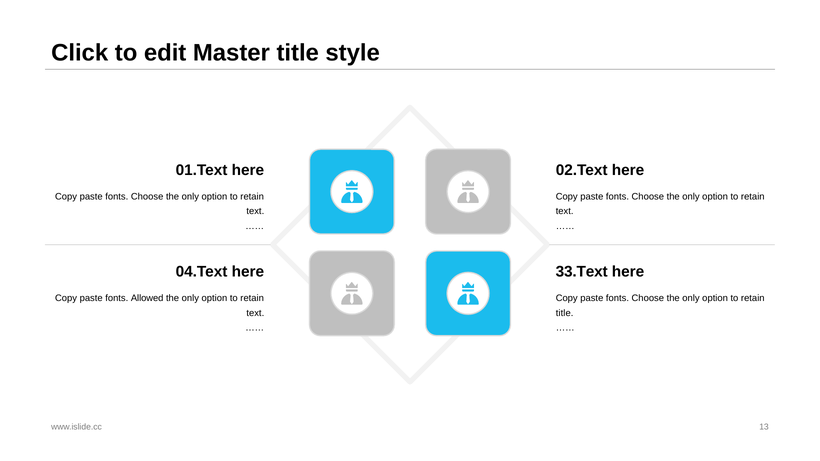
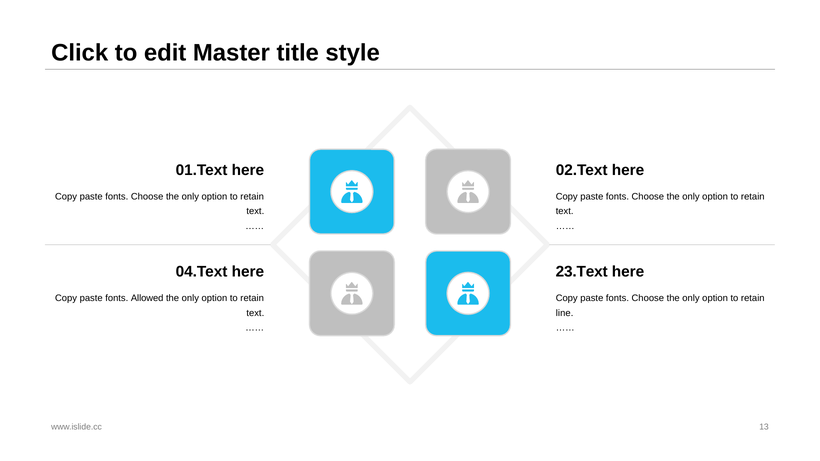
33.Text: 33.Text -> 23.Text (582, 272)
title: title -> line (565, 313)
